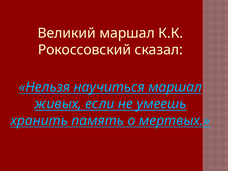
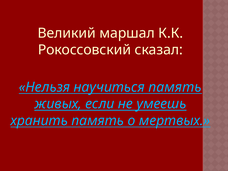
научиться маршал: маршал -> память (175, 87)
